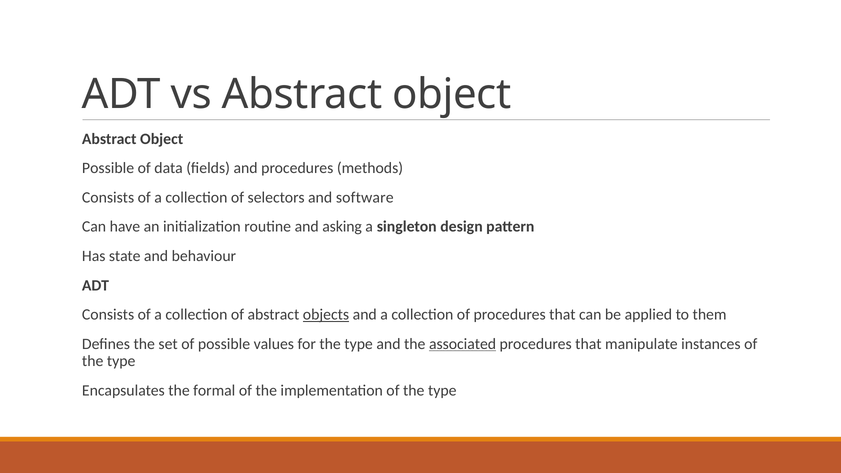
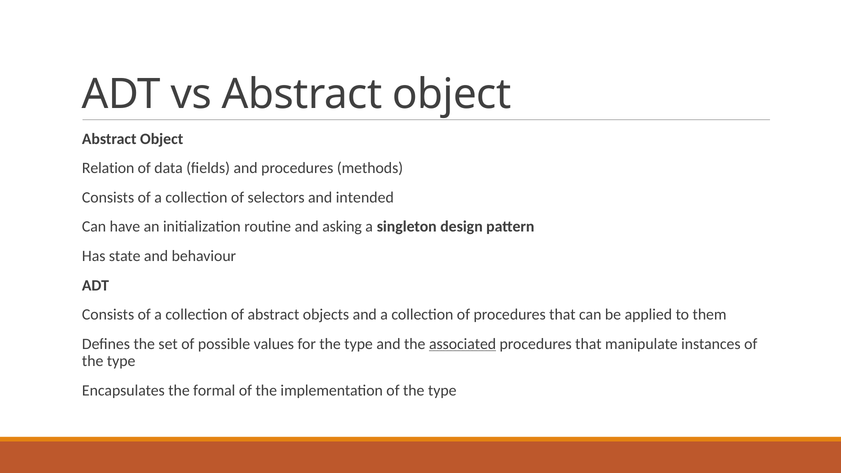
Possible: Possible -> Relation (108, 168)
software: software -> intended (365, 198)
objects underline: present -> none (326, 315)
